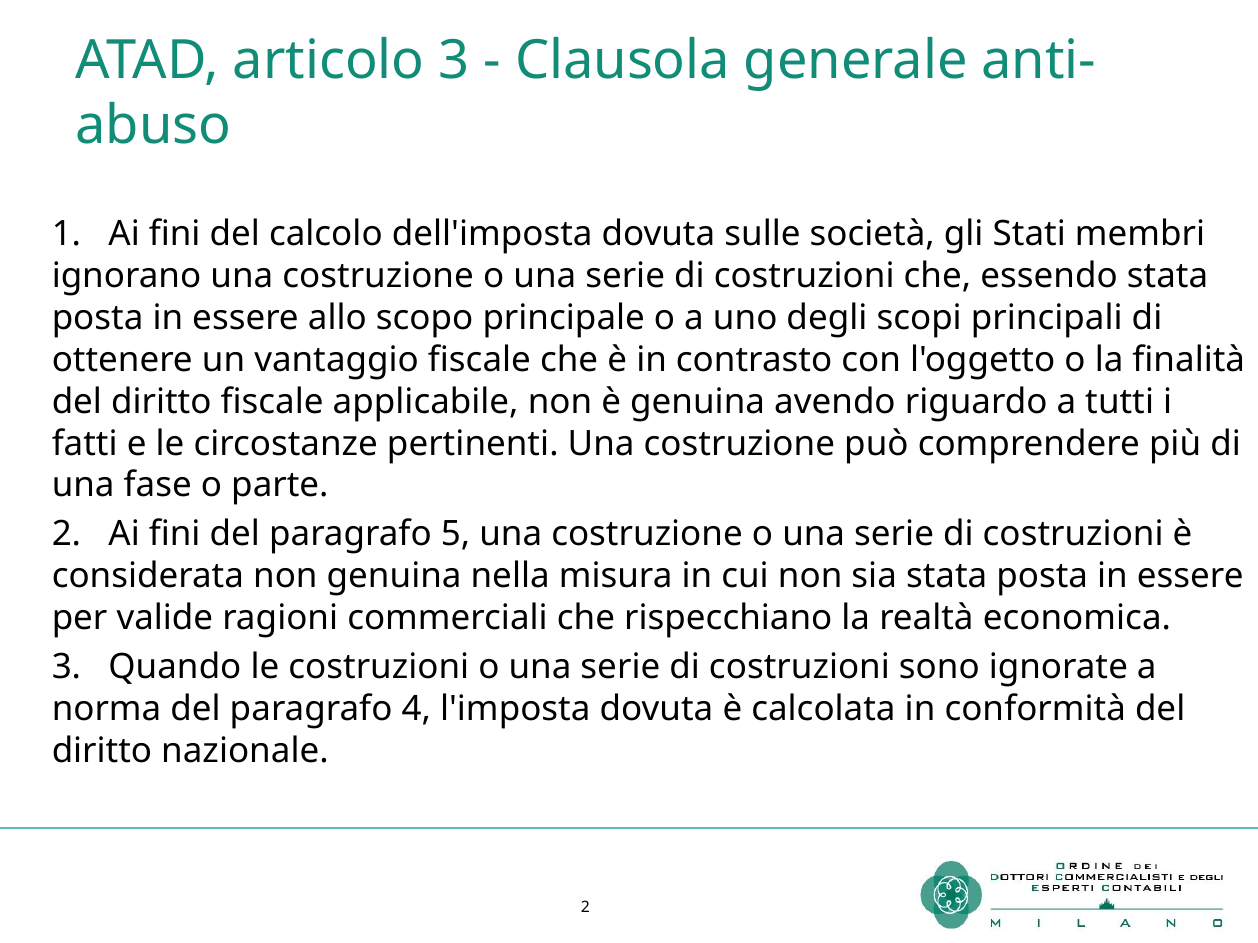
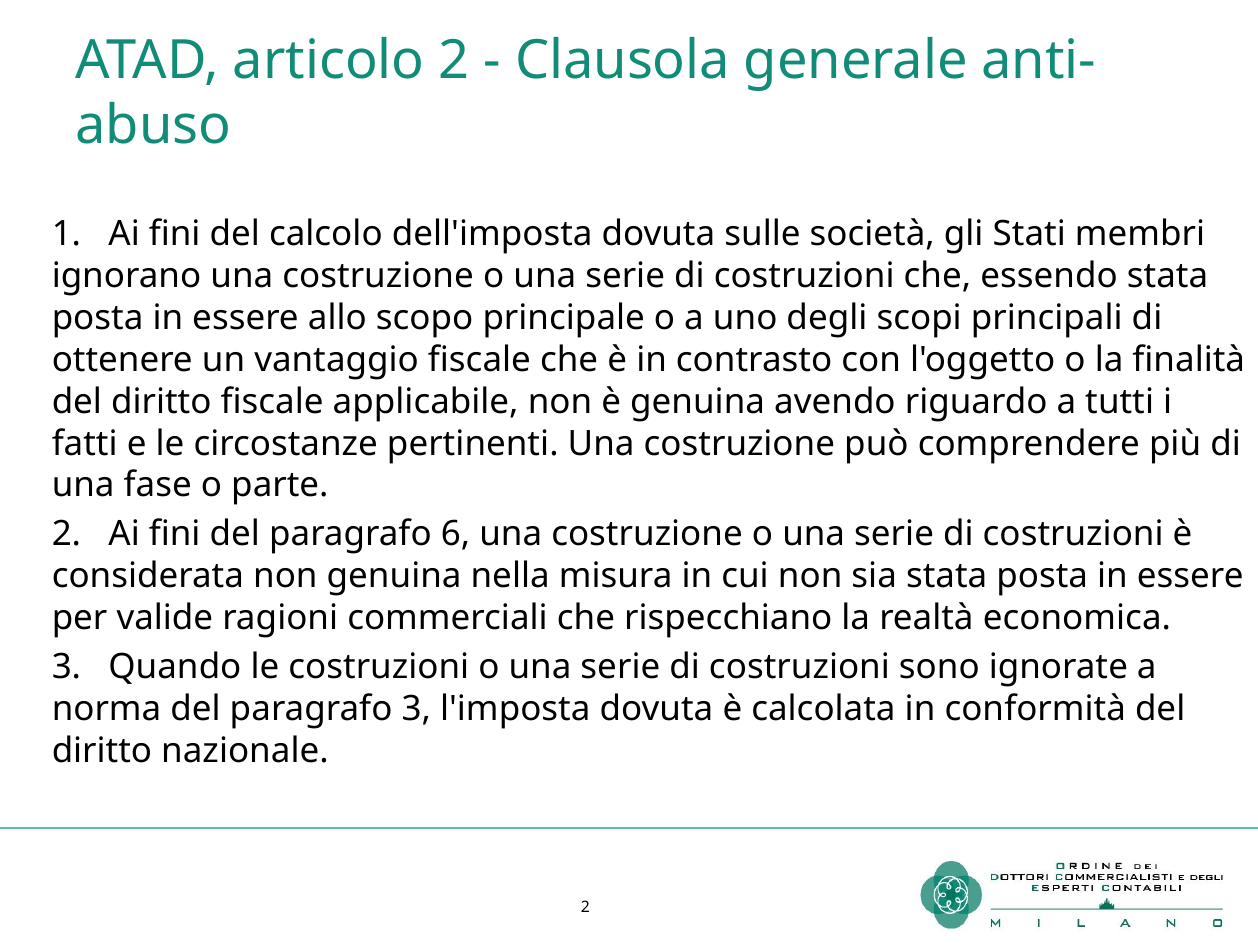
articolo 3: 3 -> 2 (454, 60)
5: 5 -> 6 (456, 535)
paragrafo 4: 4 -> 3 (416, 709)
